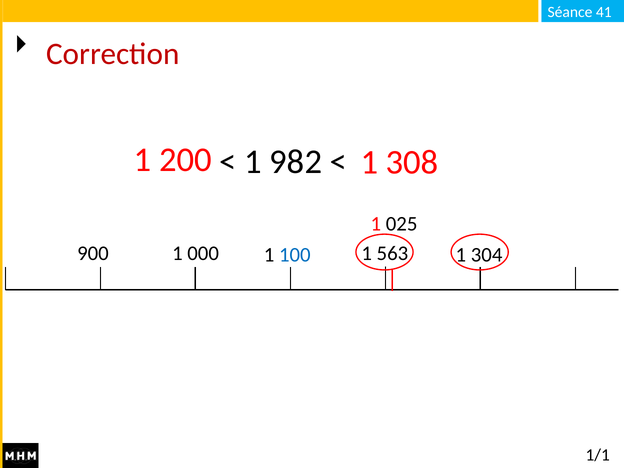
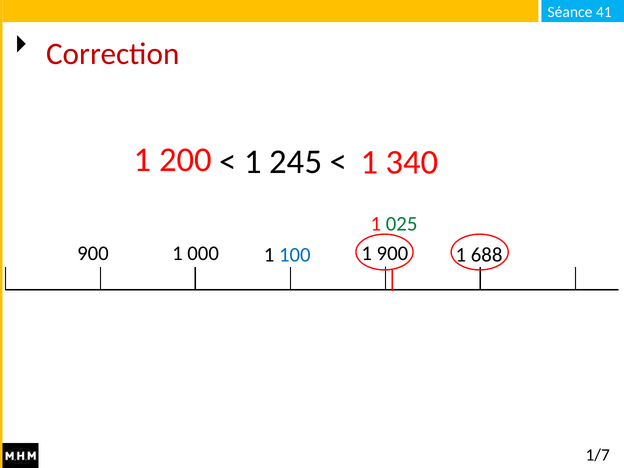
308: 308 -> 340 (412, 162)
982: 982 -> 245 (296, 162)
025 colour: black -> green (402, 224)
1 563: 563 -> 900 (392, 253)
304: 304 -> 688 (487, 255)
1/1: 1/1 -> 1/7 (598, 455)
